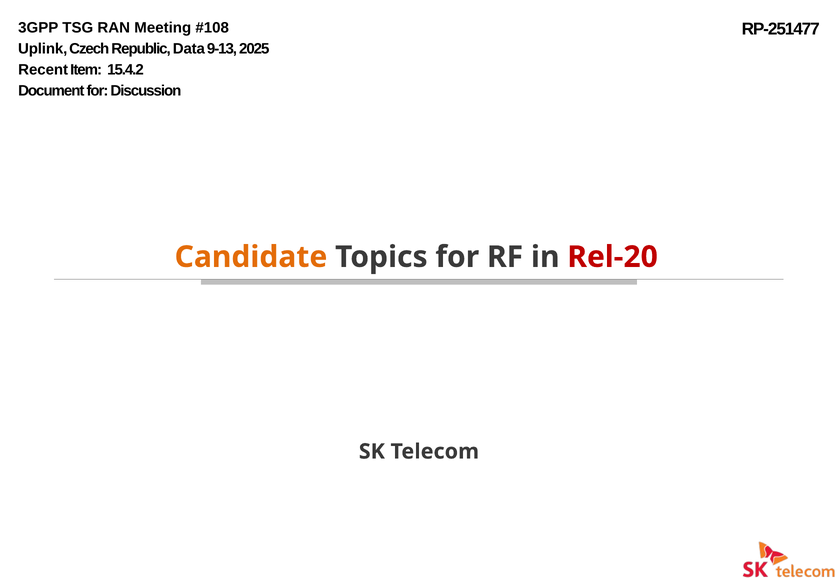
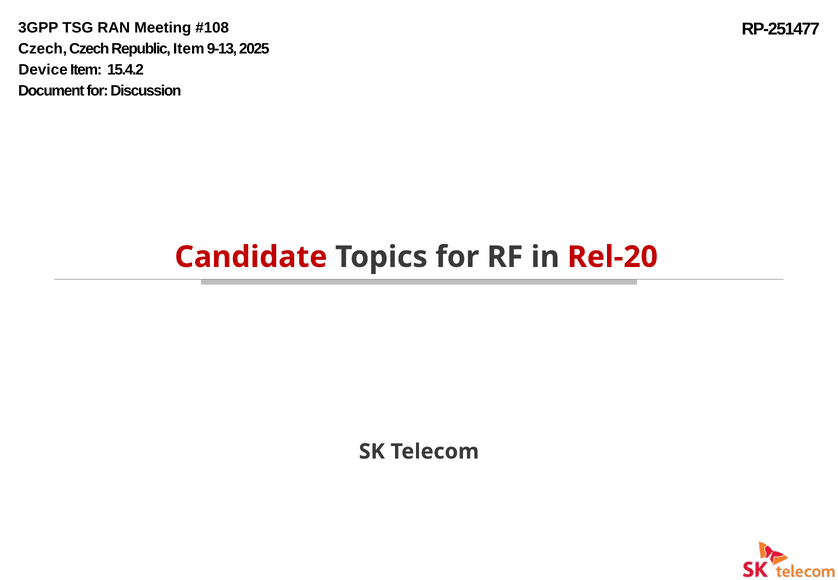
Uplink: Uplink -> Czech (43, 49)
Republic Data: Data -> Item (189, 49)
Recent: Recent -> Device (43, 70)
Candidate colour: orange -> red (251, 257)
